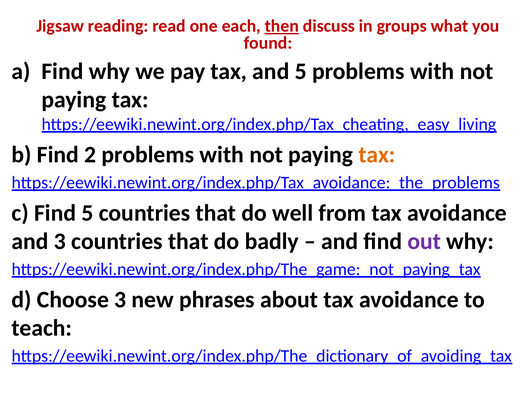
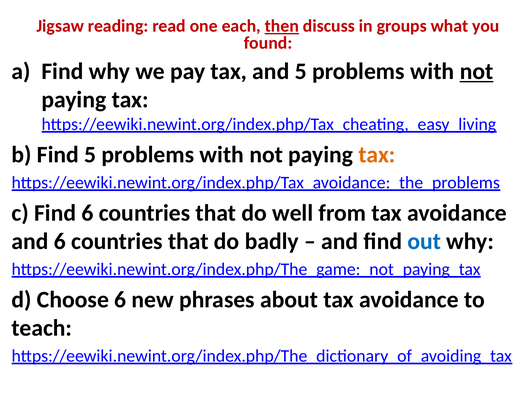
not underline: none -> present (476, 71)
Find 2: 2 -> 5 (90, 155)
Find 5: 5 -> 6 (88, 213)
and 3: 3 -> 6 (60, 241)
out colour: purple -> blue (424, 241)
Choose 3: 3 -> 6 (120, 300)
